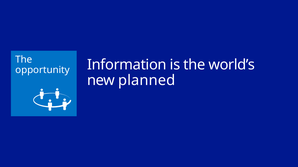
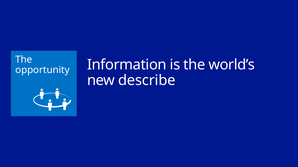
planned: planned -> describe (147, 81)
